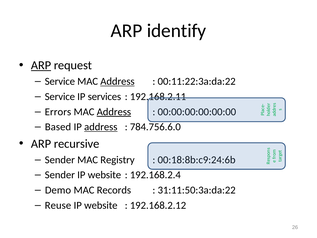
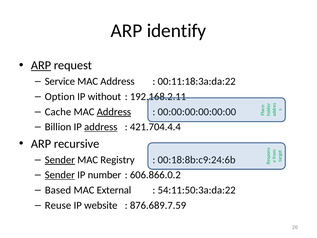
Address underline: present -> none (118, 81)
00:11:22:3a:da:22: 00:11:22:3a:da:22 -> 00:11:18:3a:da:22 (197, 81)
Service: Service -> Option (60, 97)
services: services -> without (104, 97)
Errors: Errors -> Cache (58, 112)
Based: Based -> Billion (58, 127)
784.756.6.0: 784.756.6.0 -> 421.704.4.4 (155, 127)
Sender underline: none -> present (60, 160)
Sender underline: none -> present (60, 175)
website: website -> number (104, 175)
192.168.2.4: 192.168.2.4 -> 606.866.0.2 (155, 175)
Demo: Demo -> Based (58, 190)
Records: Records -> External (114, 190)
31:11:50:3a:da:22: 31:11:50:3a:da:22 -> 54:11:50:3a:da:22 (197, 190)
192.168.2.12: 192.168.2.12 -> 876.689.7.59 (158, 205)
